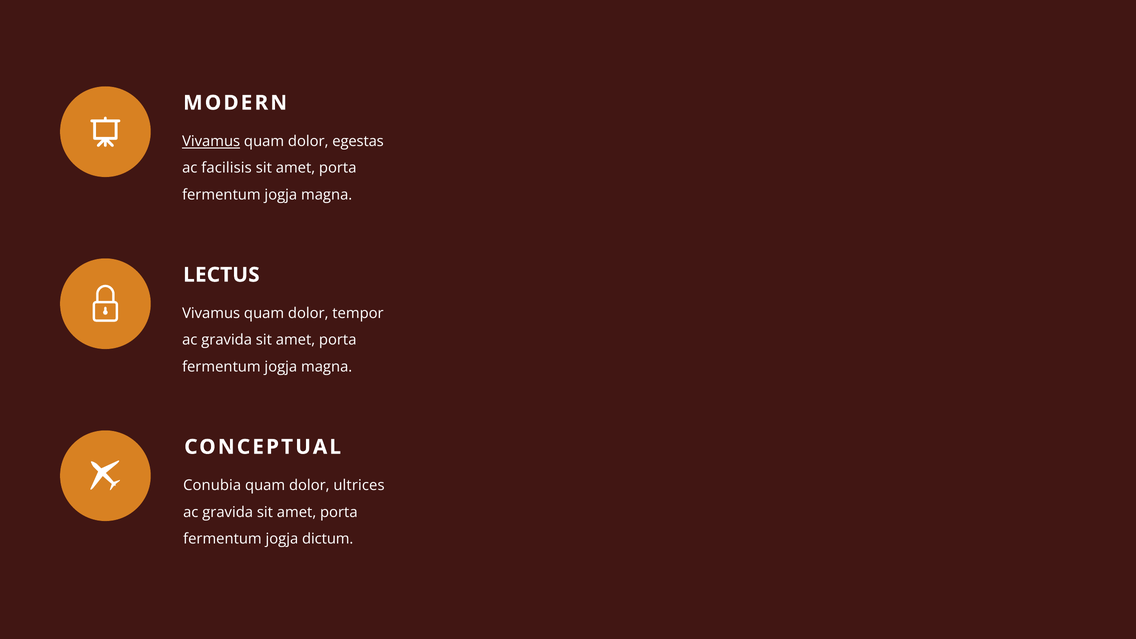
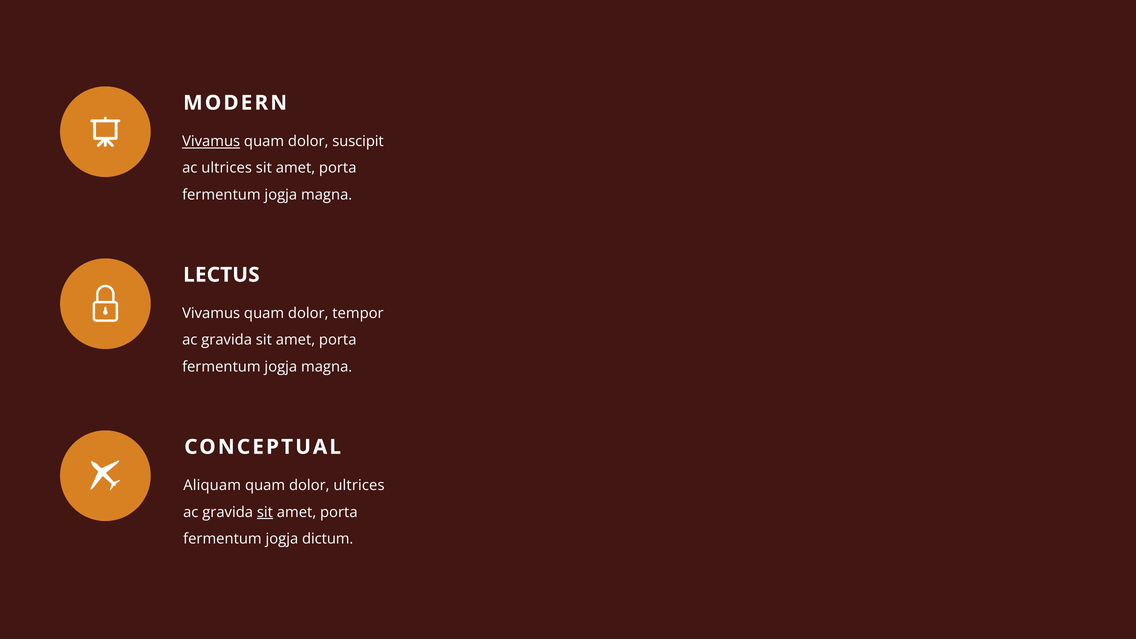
egestas: egestas -> suscipit (358, 141)
ac facilisis: facilisis -> ultrices (227, 168)
Conubia: Conubia -> Aliquam (212, 486)
sit underline: none -> present (265, 512)
